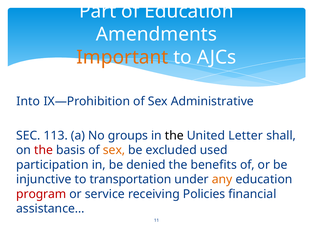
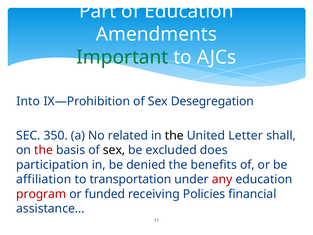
Important colour: orange -> green (122, 57)
Administrative: Administrative -> Desegregation (212, 101)
113: 113 -> 350 (56, 135)
groups: groups -> related (128, 135)
sex colour: orange -> black (114, 150)
used: used -> does (214, 150)
injunctive: injunctive -> affiliation (44, 179)
any colour: orange -> red (222, 179)
service: service -> funded (105, 194)
